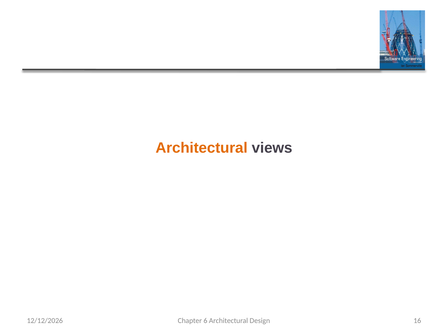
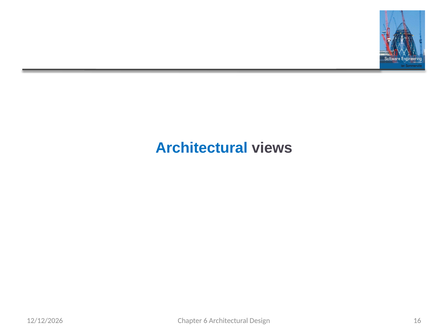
Architectural colour: orange -> blue (202, 148)
